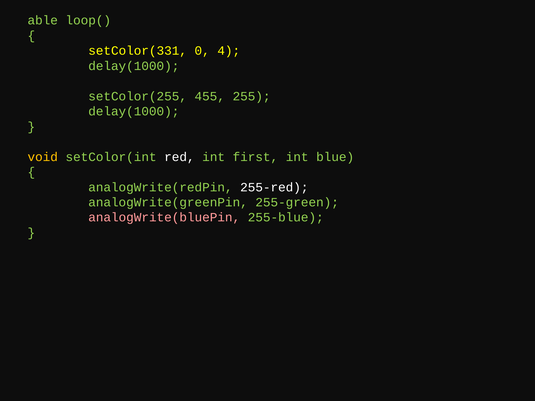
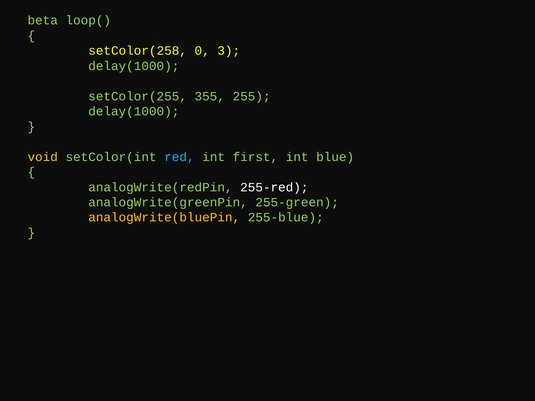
able: able -> beta (43, 20)
setColor(331: setColor(331 -> setColor(258 (138, 51)
4: 4 -> 3 (229, 51)
455: 455 -> 355 (210, 96)
red colour: white -> light blue (179, 157)
analogWrite(bluePin colour: pink -> yellow (164, 218)
